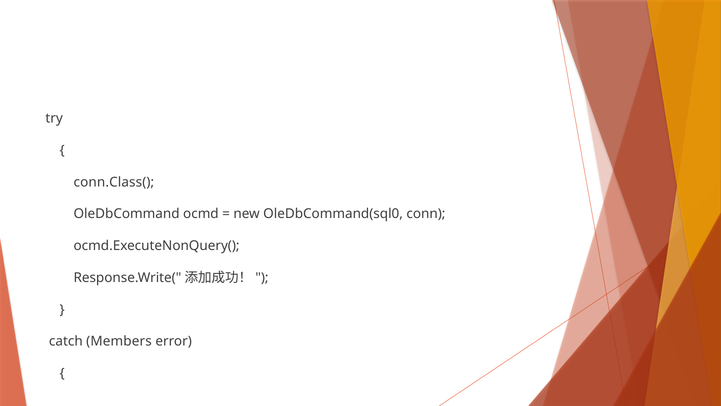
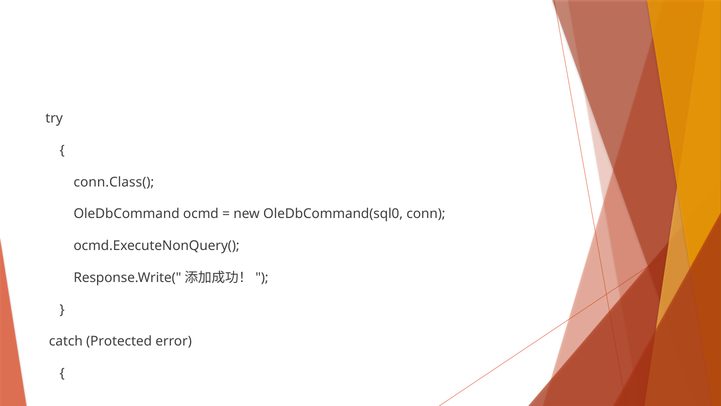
Members: Members -> Protected (119, 341)
